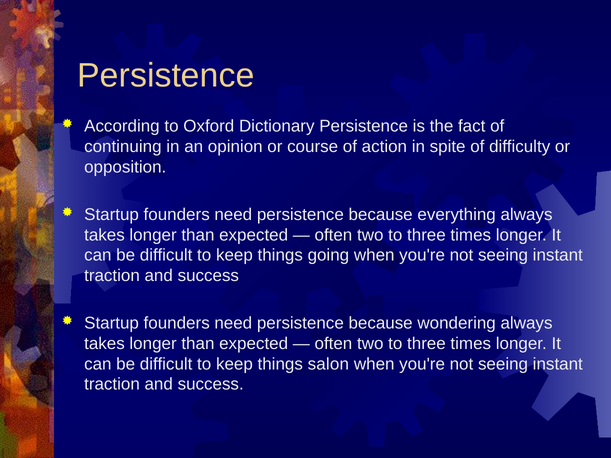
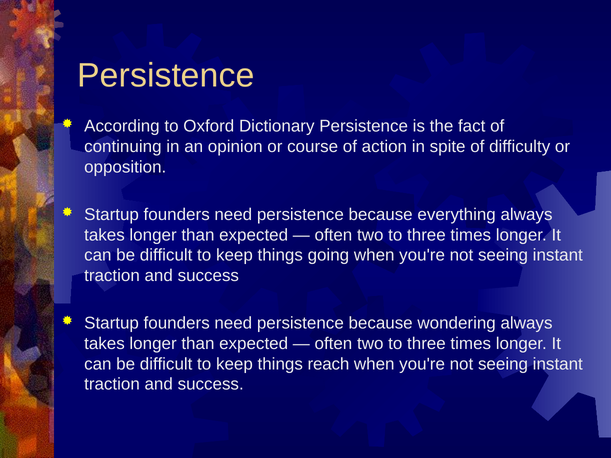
salon: salon -> reach (328, 364)
